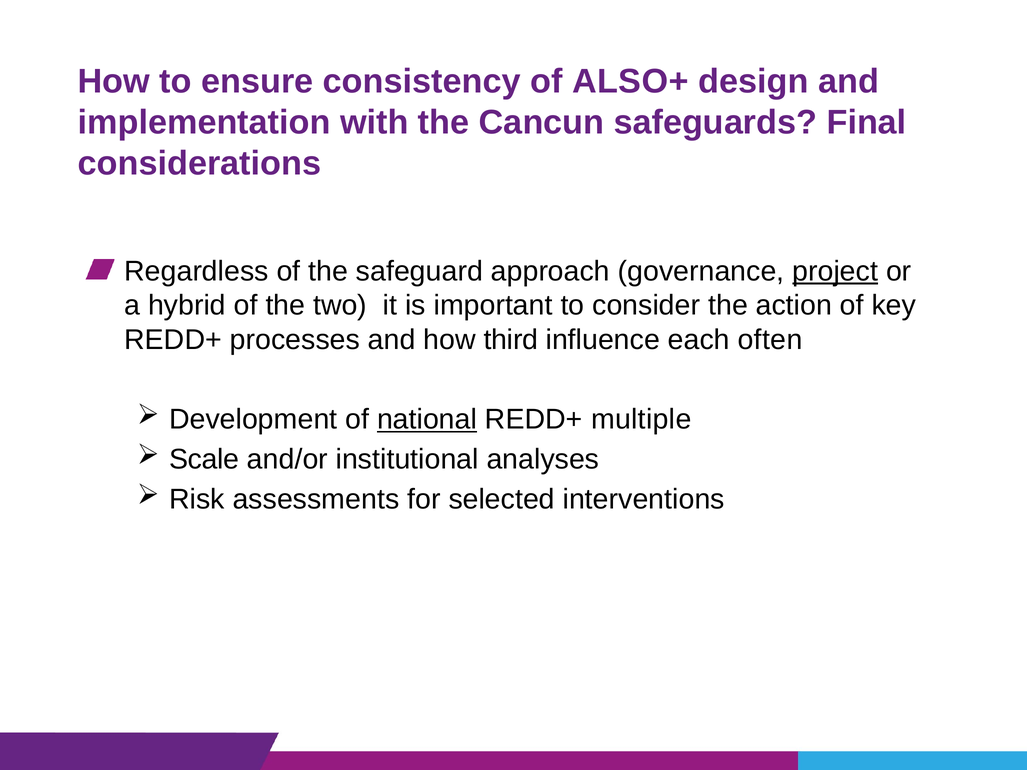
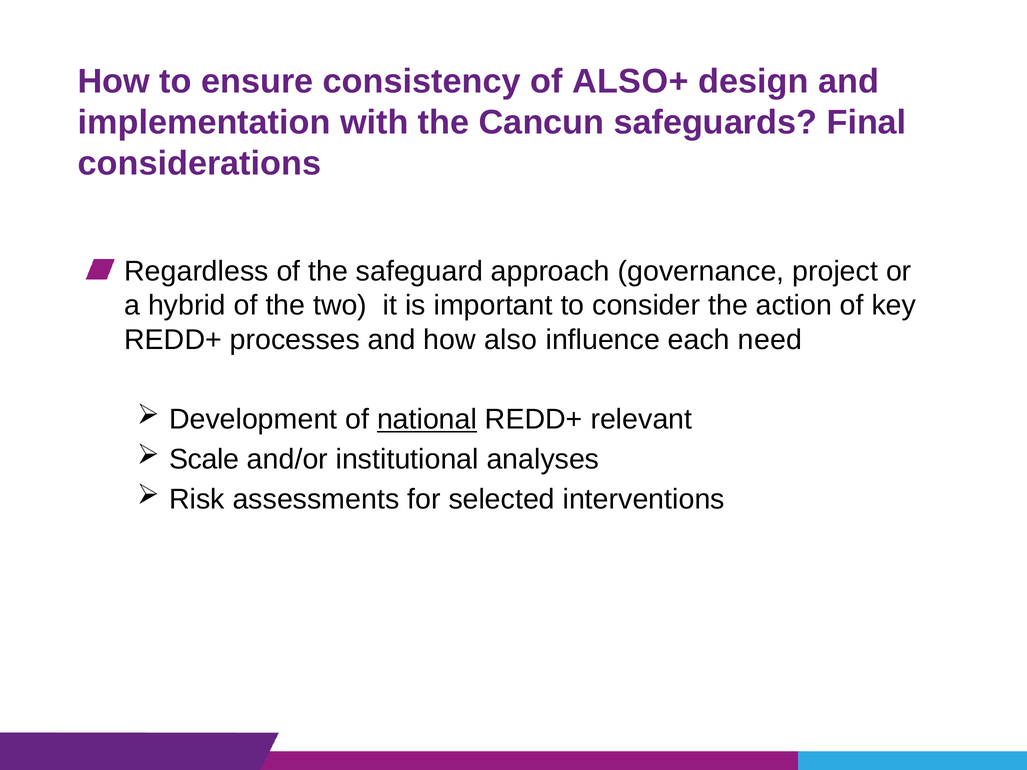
project underline: present -> none (835, 271)
third: third -> also (511, 340)
often: often -> need (770, 340)
multiple: multiple -> relevant (641, 420)
